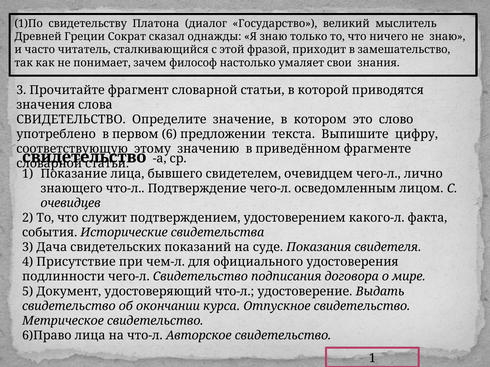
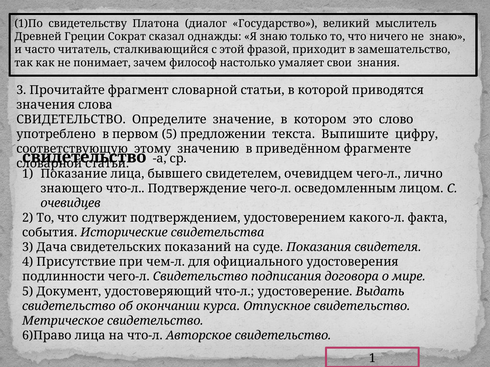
первом 6: 6 -> 5 (169, 134)
